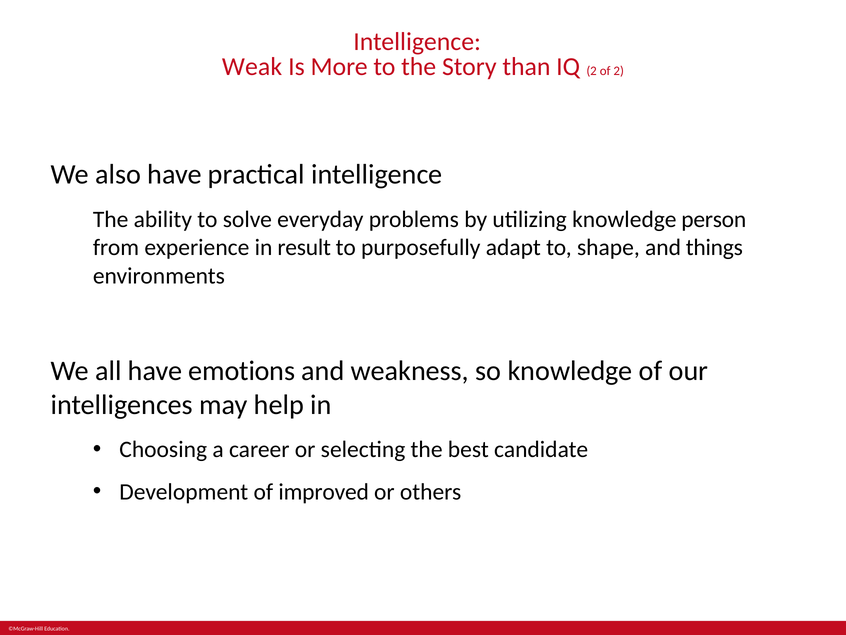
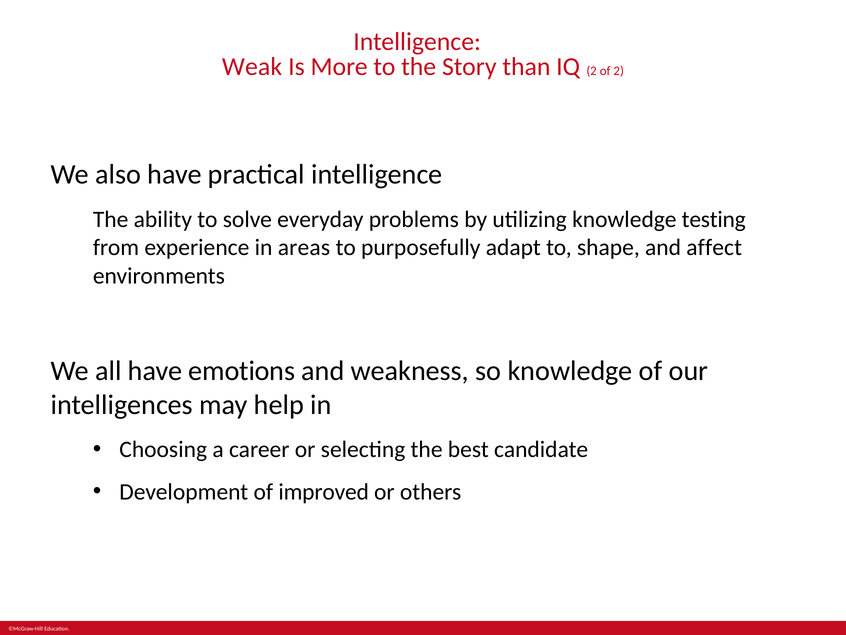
person: person -> testing (714, 219)
result: result -> areas (304, 247)
things: things -> affect (714, 247)
